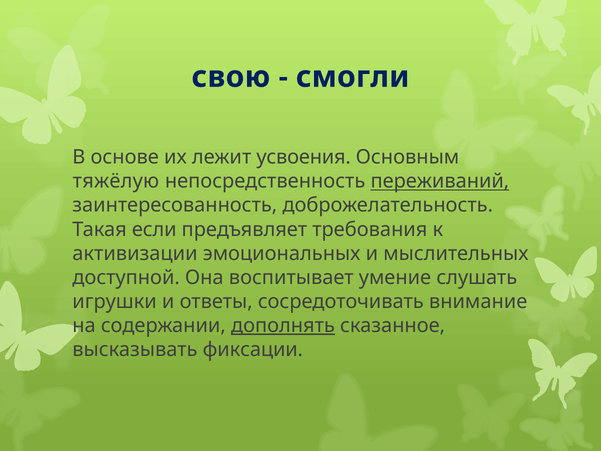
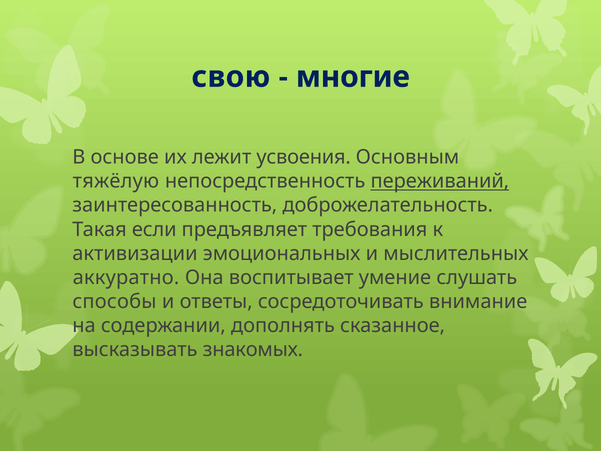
смогли: смогли -> многие (353, 77)
доступной: доступной -> аккуратно (126, 277)
игрушки: игрушки -> способы (114, 301)
дополнять underline: present -> none (283, 325)
фиксации: фиксации -> знакомых (253, 349)
